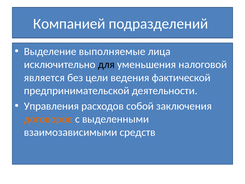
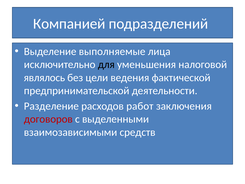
является: является -> являлось (44, 78)
Управления: Управления -> Разделение (51, 106)
собой: собой -> работ (140, 106)
договоров colour: orange -> red (48, 119)
